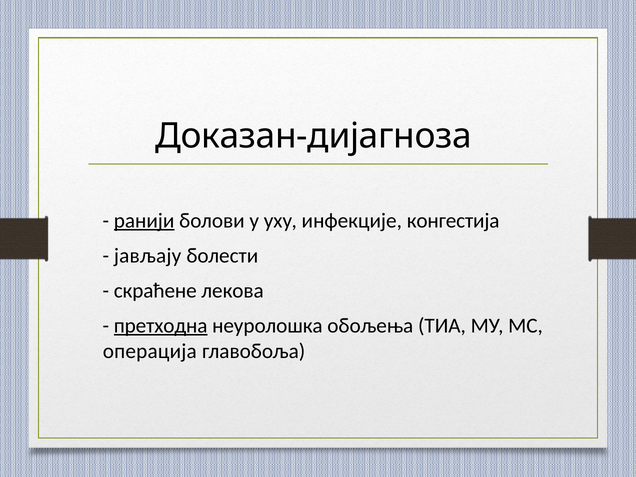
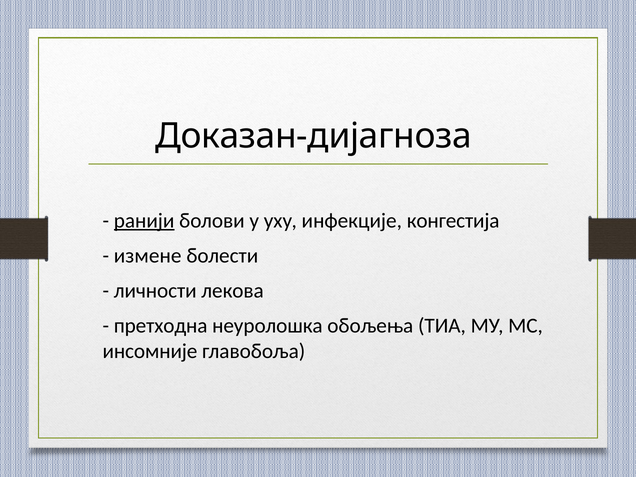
jaвљajу: jaвљajу -> измене (148, 256)
скраћене: скраћене -> личнoсти (155, 291)
претходна underline: present -> none (161, 326)
операција: операција -> инсoмниje (150, 351)
